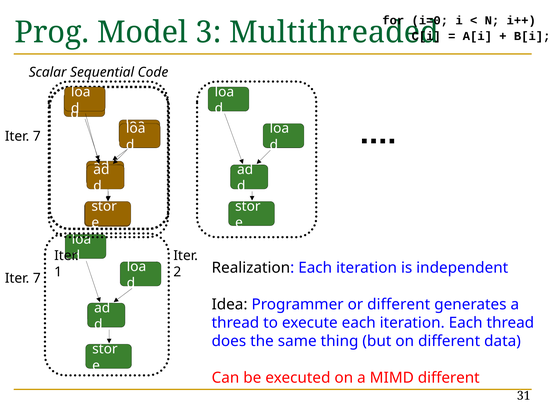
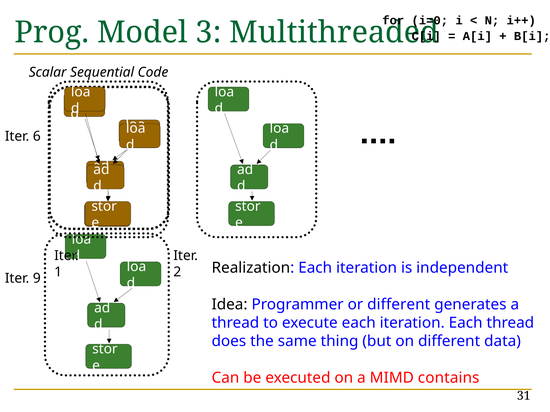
7: 7 -> 6 (37, 137)
7: 7 -> 9 (37, 279)
MIMD different: different -> contains (449, 378)
